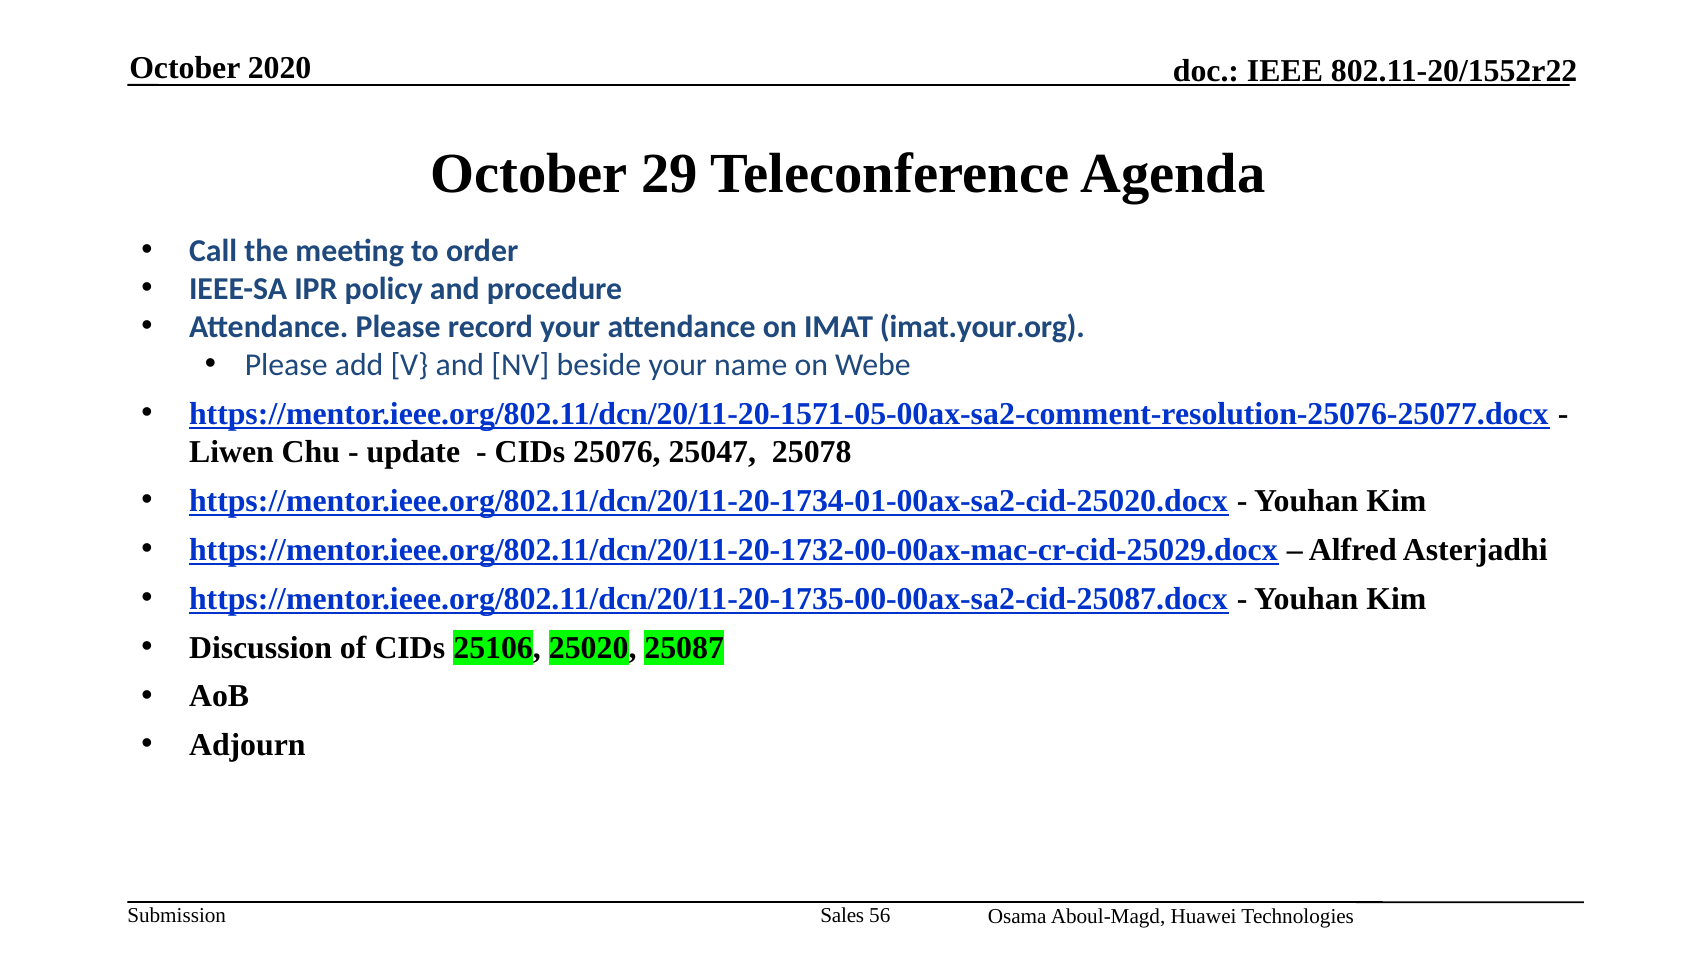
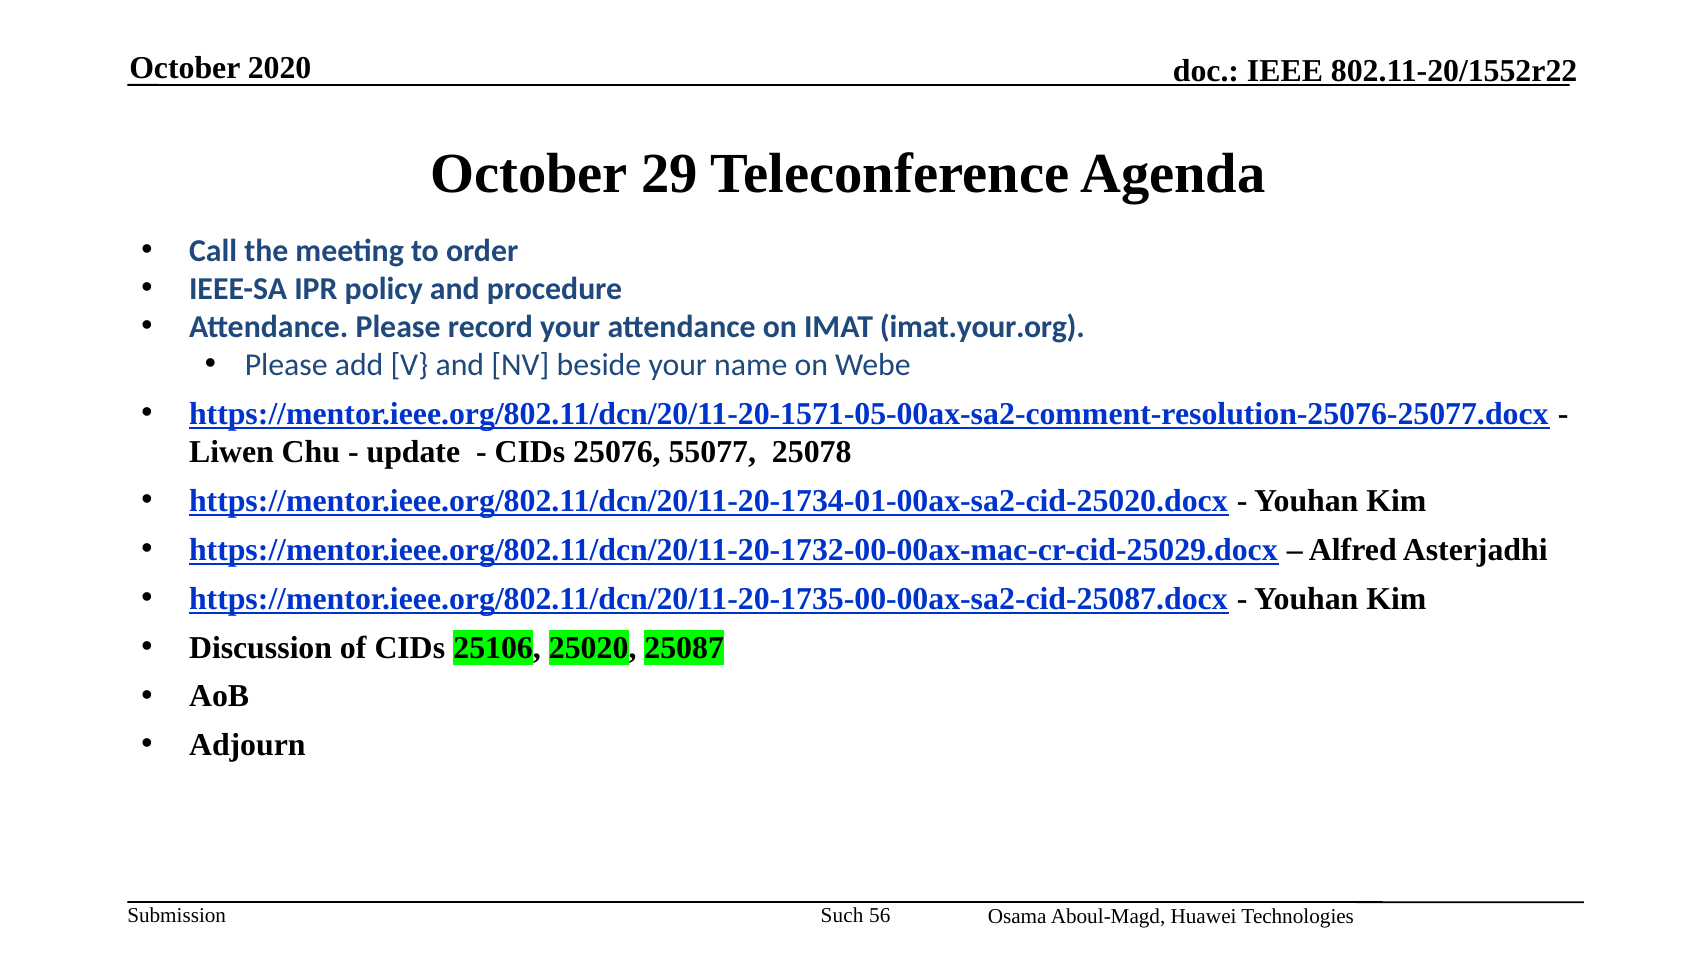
25047: 25047 -> 55077 (712, 452)
Sales: Sales -> Such (842, 915)
